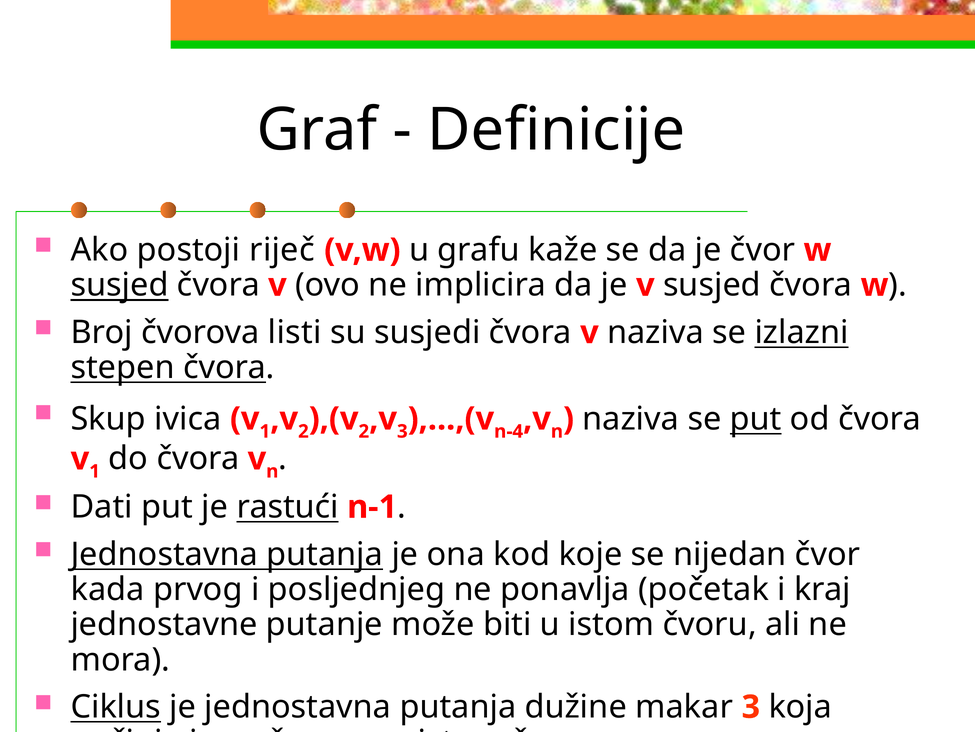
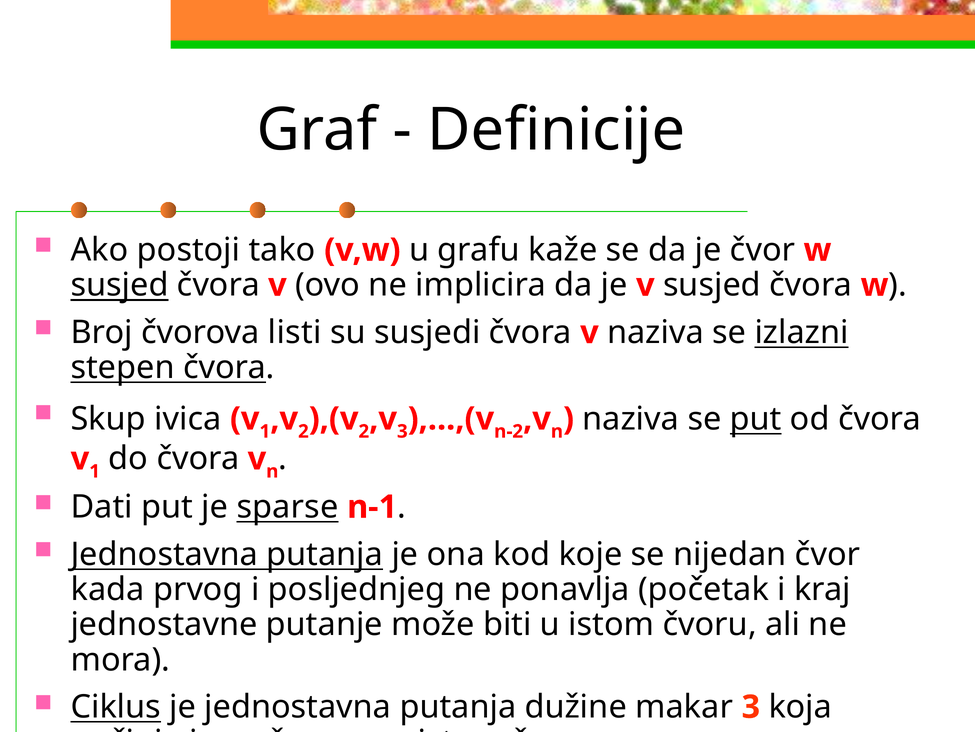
riječ: riječ -> tako (282, 250)
n-4: n-4 -> n-2 (509, 431)
rastući: rastući -> sparse (288, 507)
